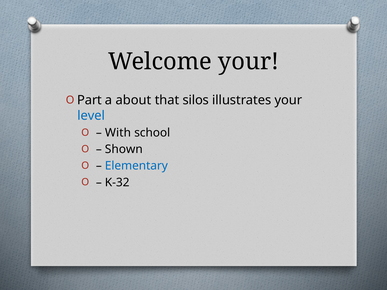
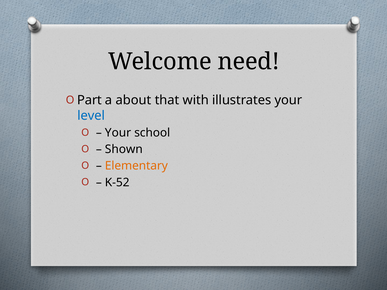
Welcome your: your -> need (249, 62)
silos: silos -> with (196, 100)
With: With -> Your (118, 133)
Elementary colour: blue -> orange (136, 166)
K-32: K-32 -> K-52 (117, 183)
